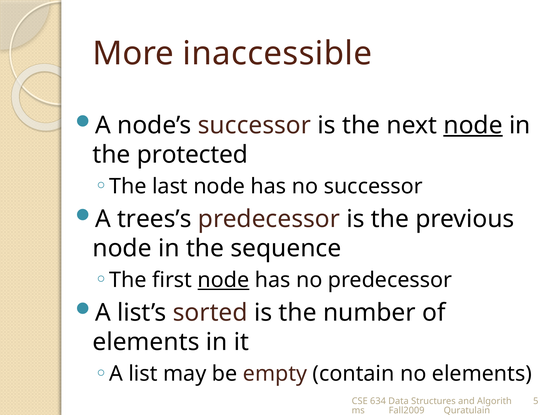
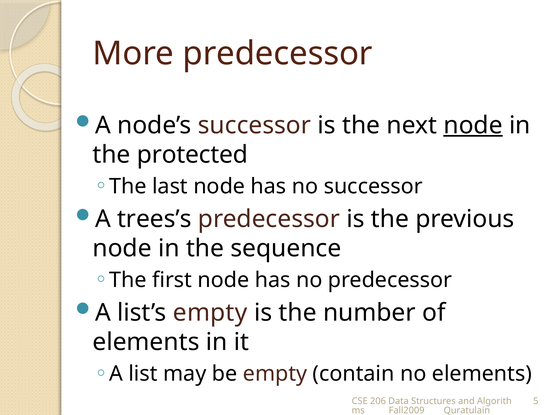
More inaccessible: inaccessible -> predecessor (278, 54)
node underline: present -> none (223, 281)
list’s sorted: sorted -> empty (210, 313)
634: 634 -> 206 (378, 402)
